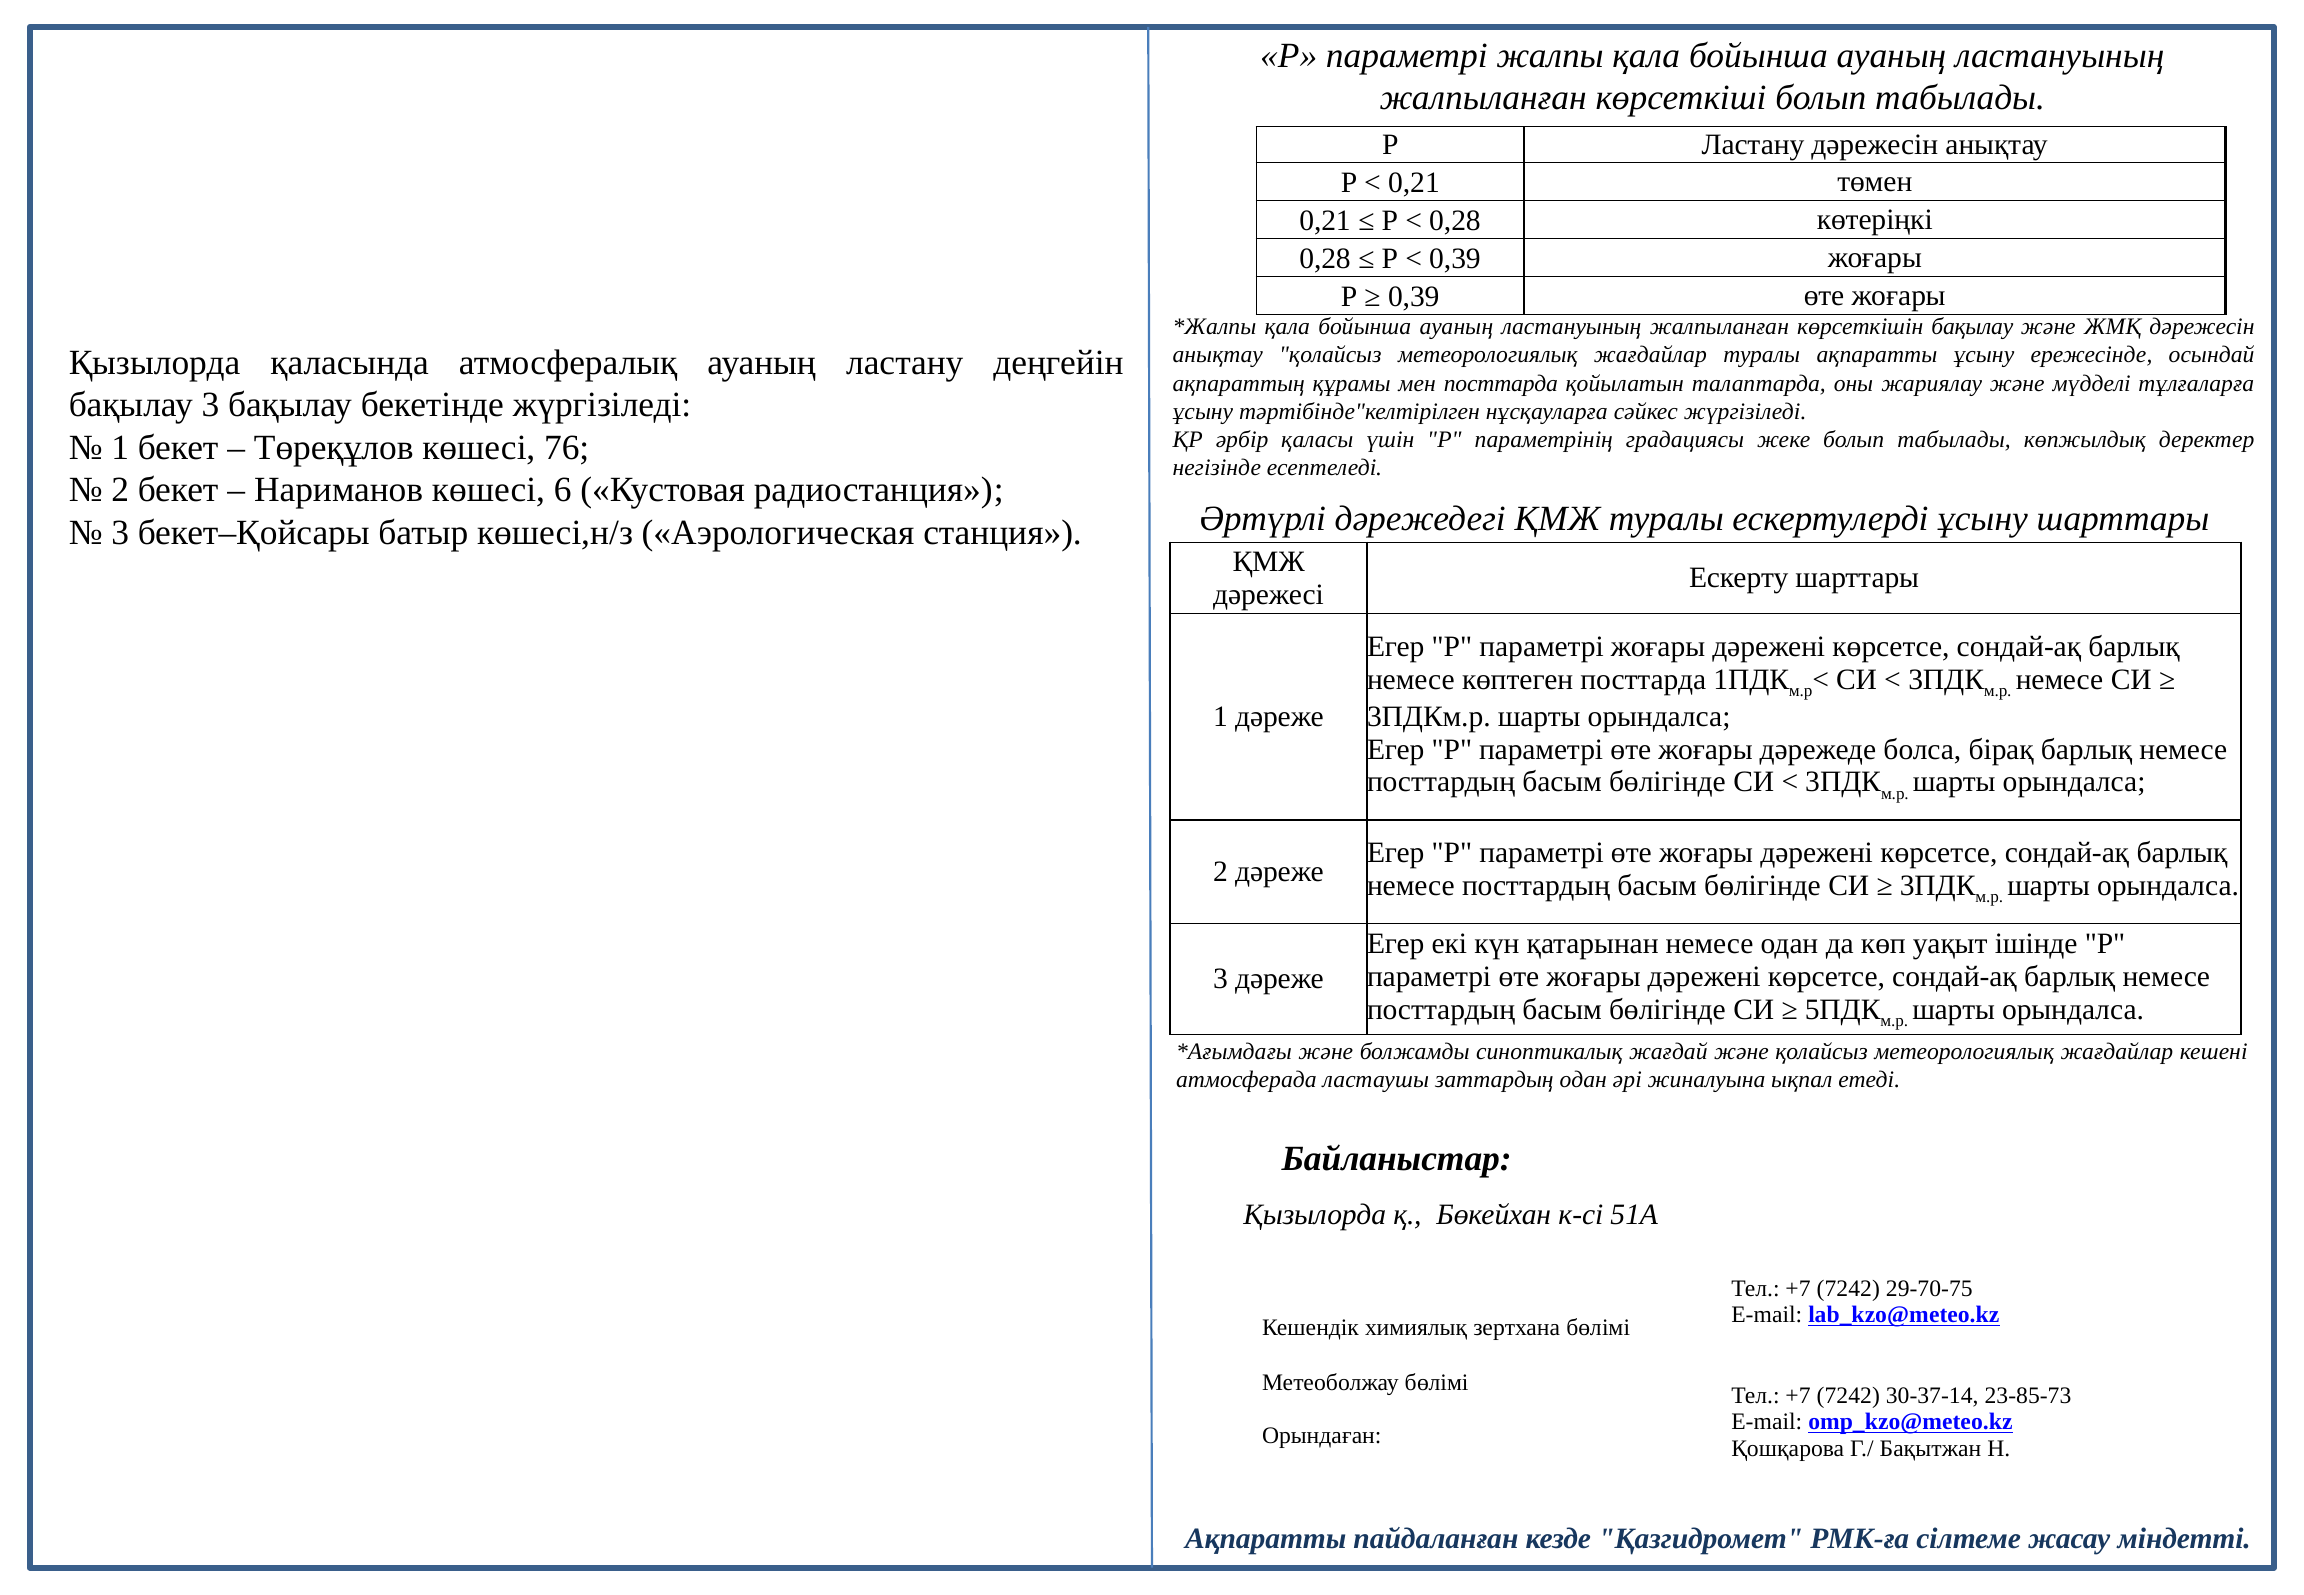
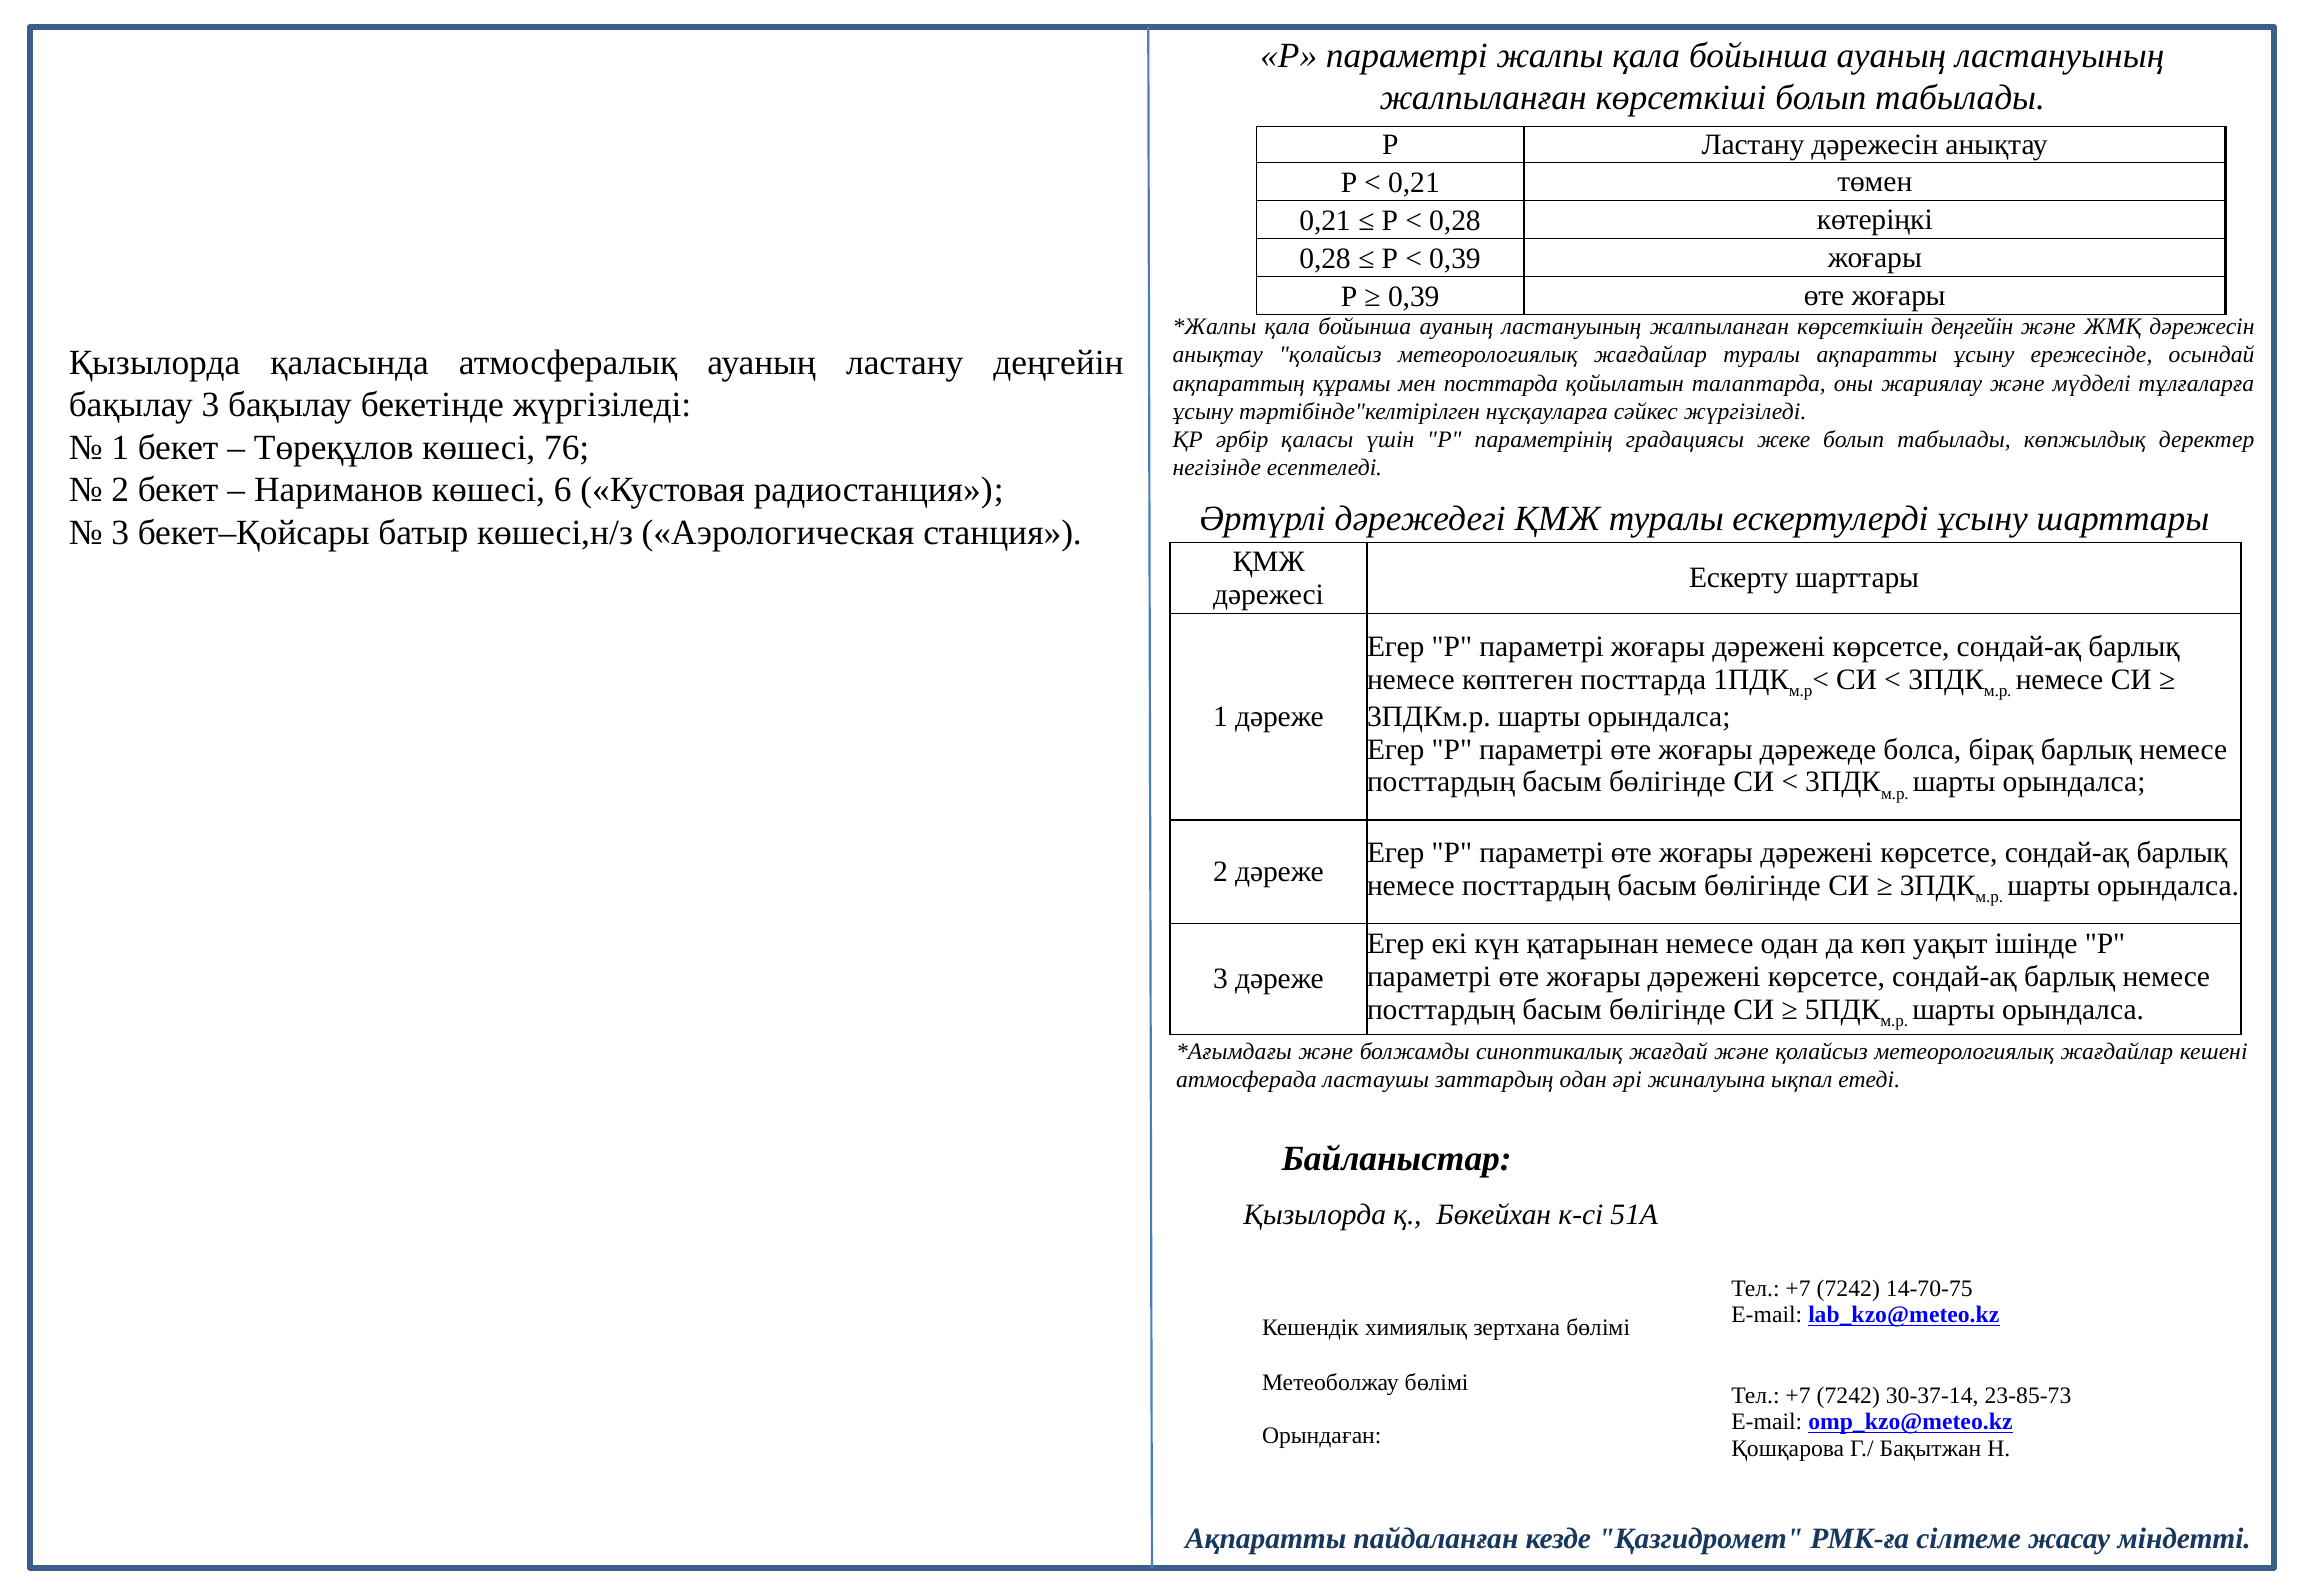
көрсеткішін бақылау: бақылау -> деңгейін (1972, 327)
29-70-75: 29-70-75 -> 14-70-75 (1929, 1289)
